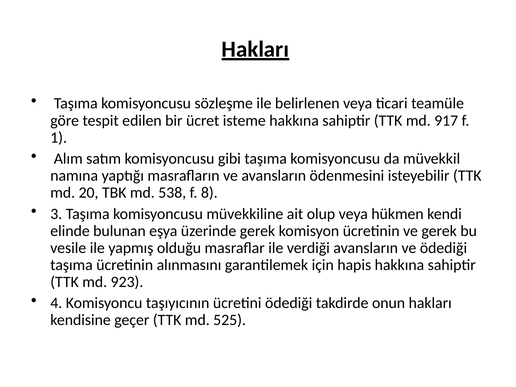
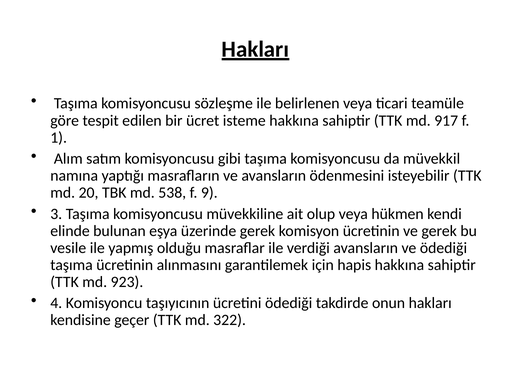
8: 8 -> 9 (209, 193)
525: 525 -> 322 (230, 320)
